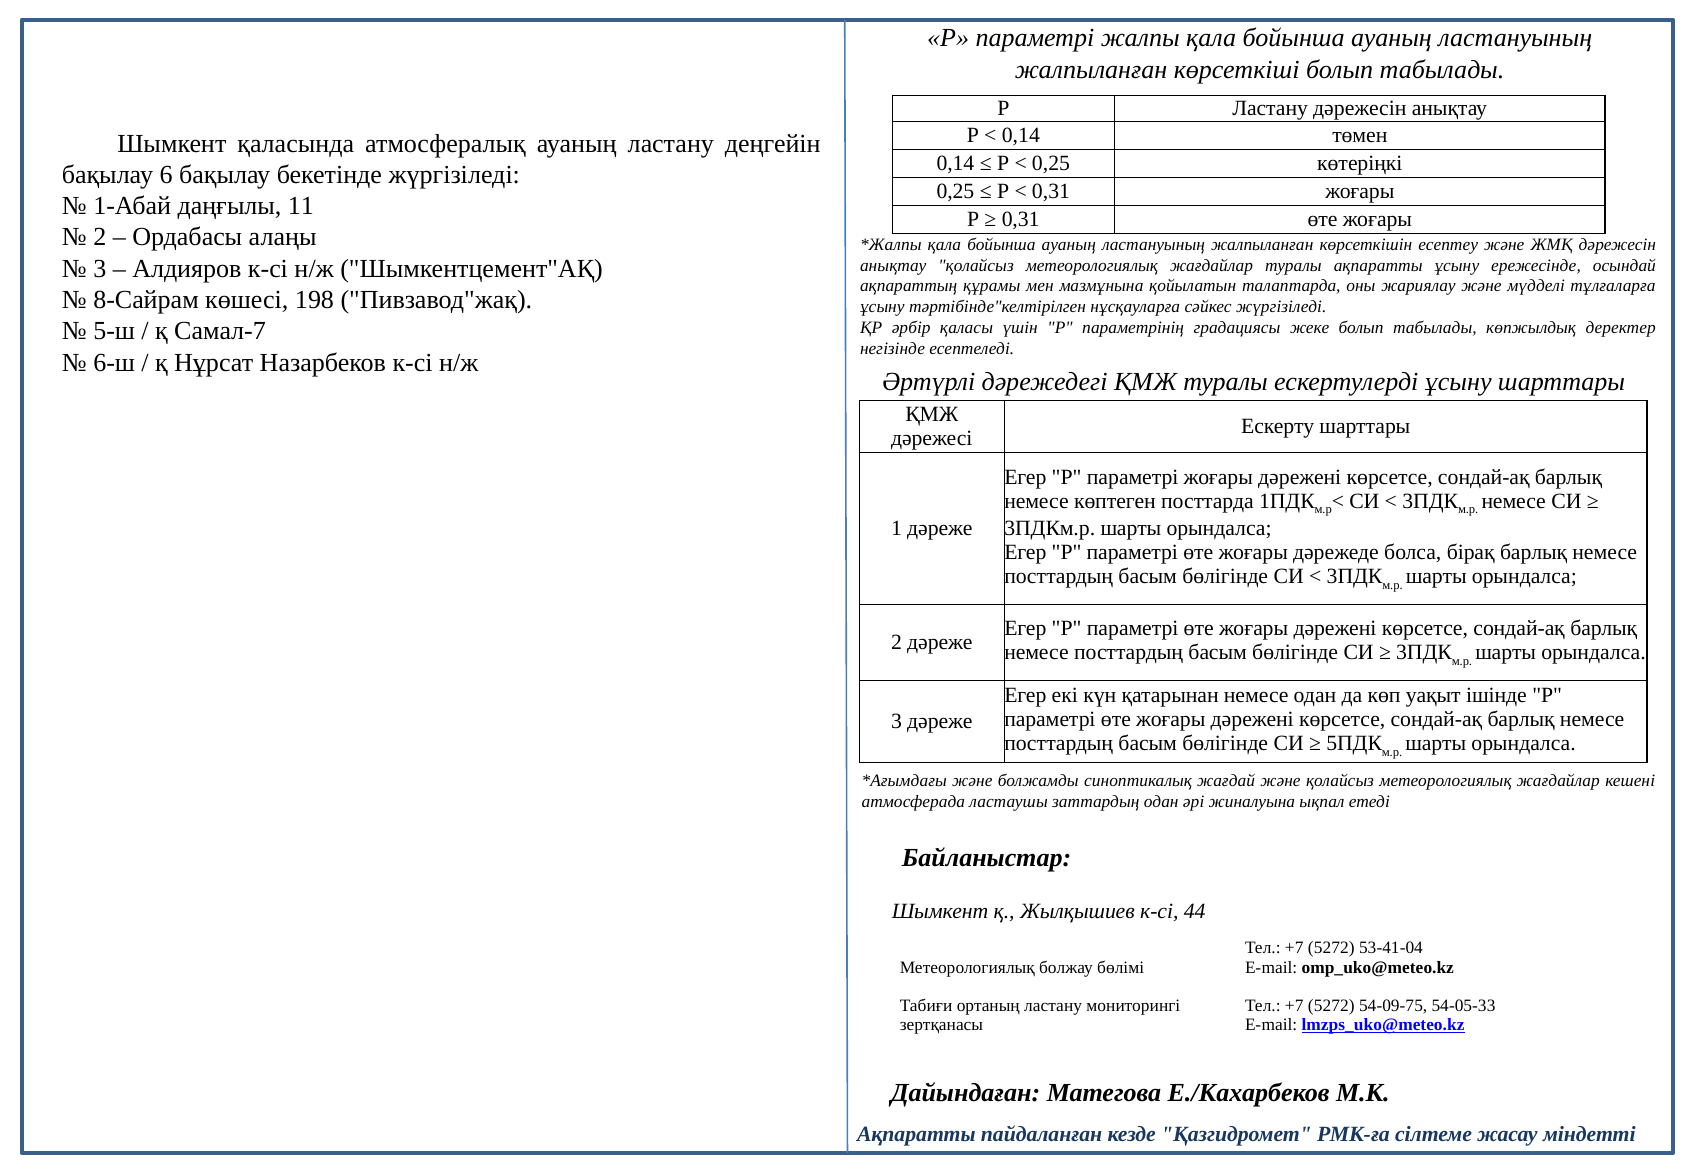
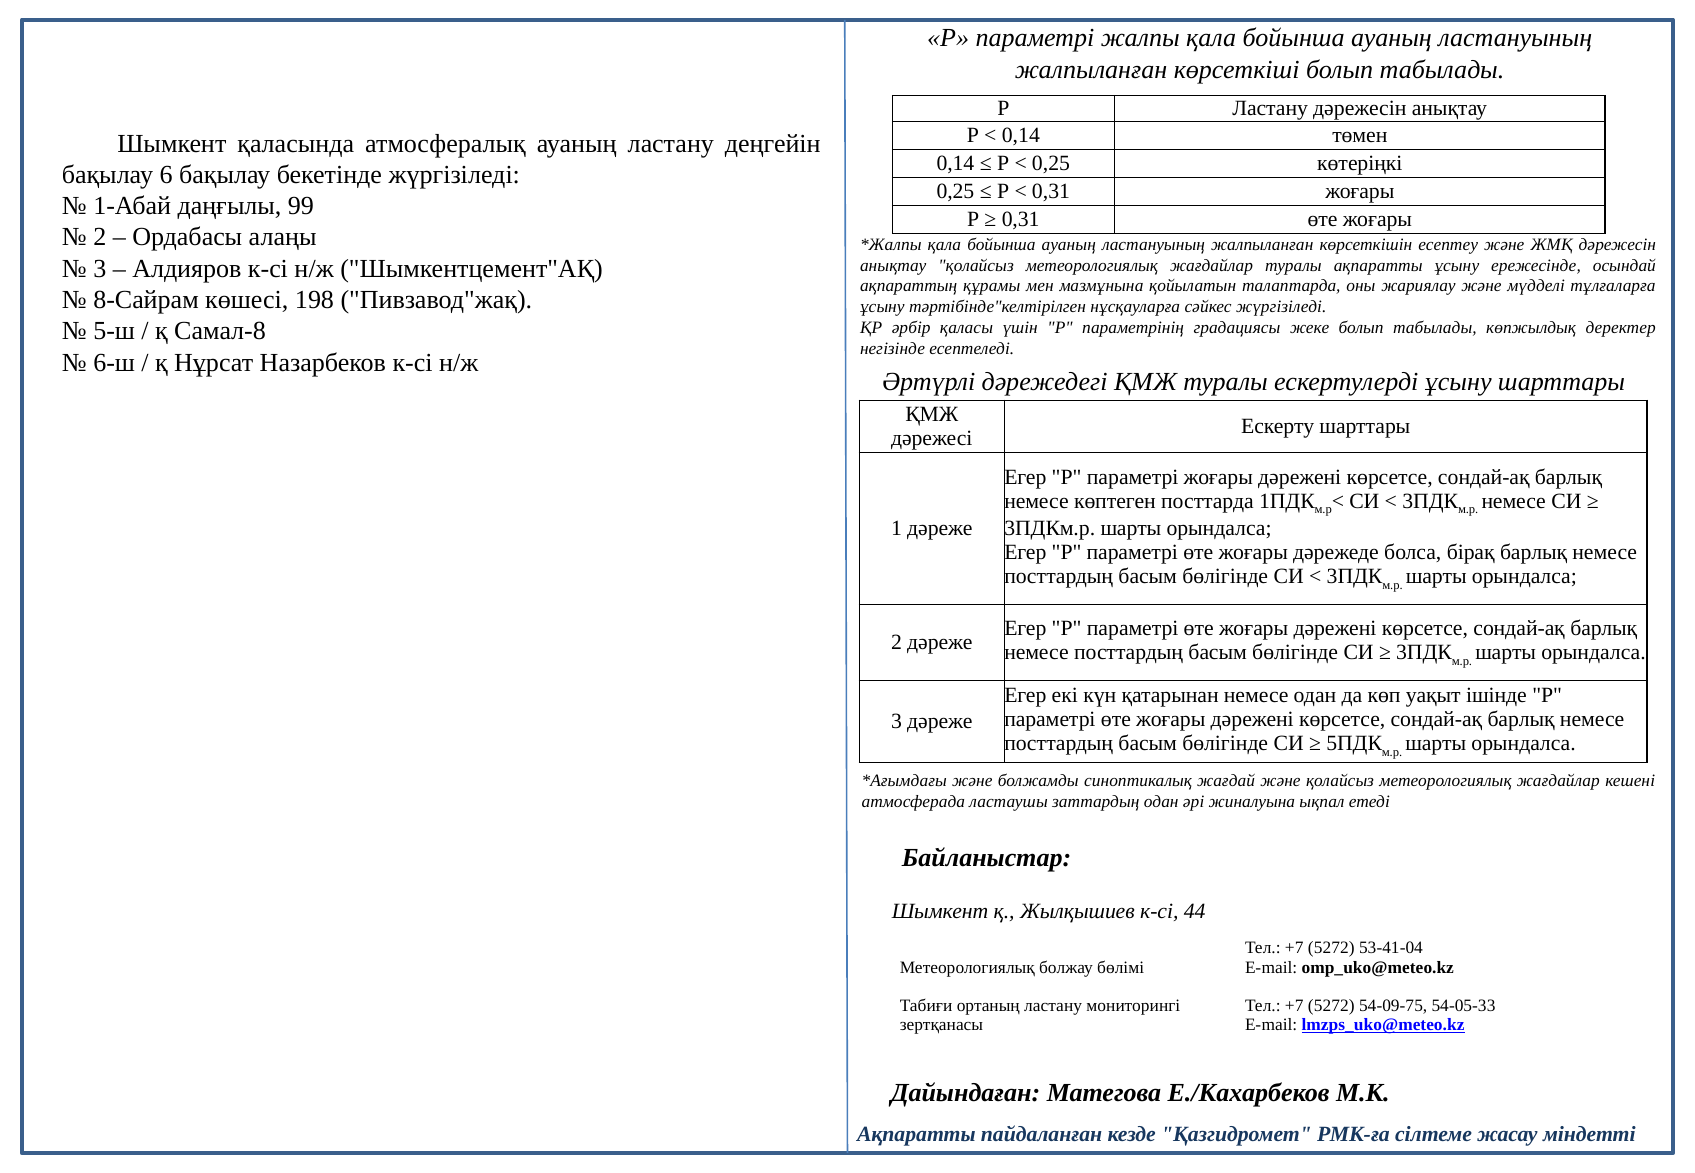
11: 11 -> 99 (301, 206)
Самал-7: Самал-7 -> Самал-8 (220, 331)
